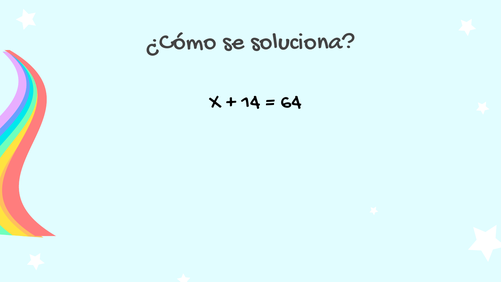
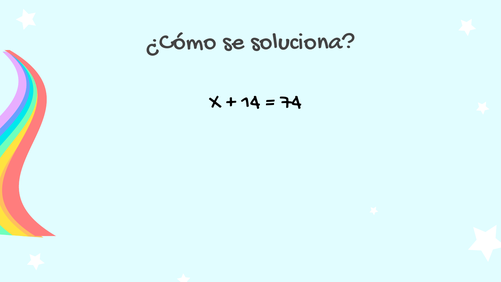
64: 64 -> 74 (291, 100)
